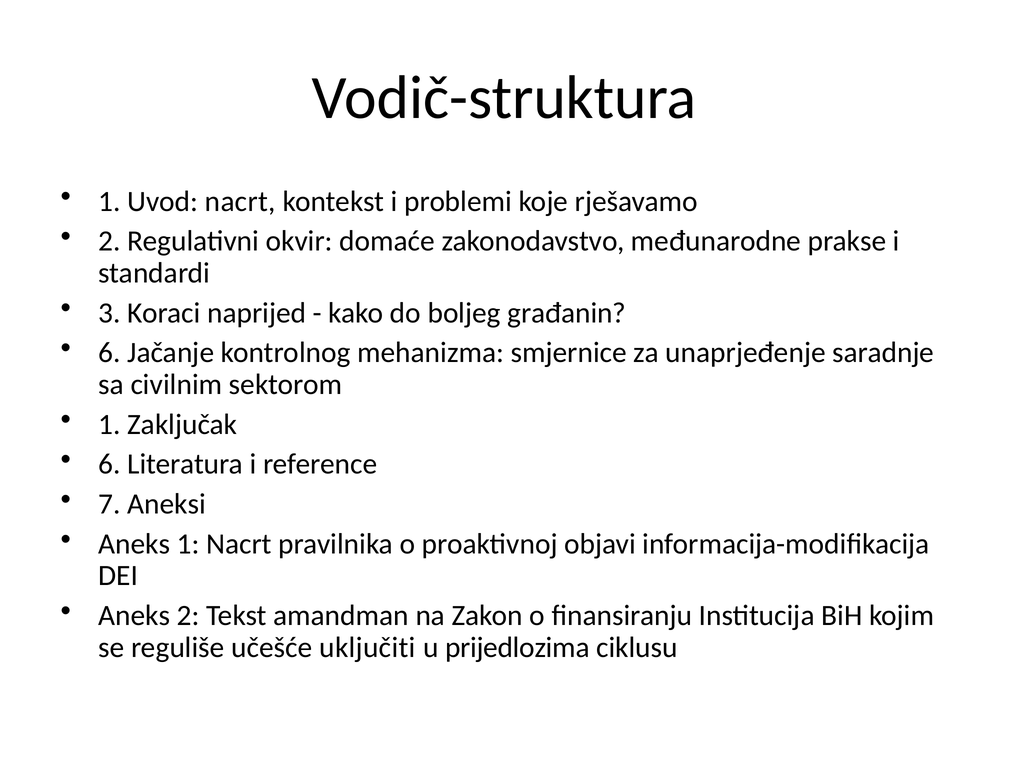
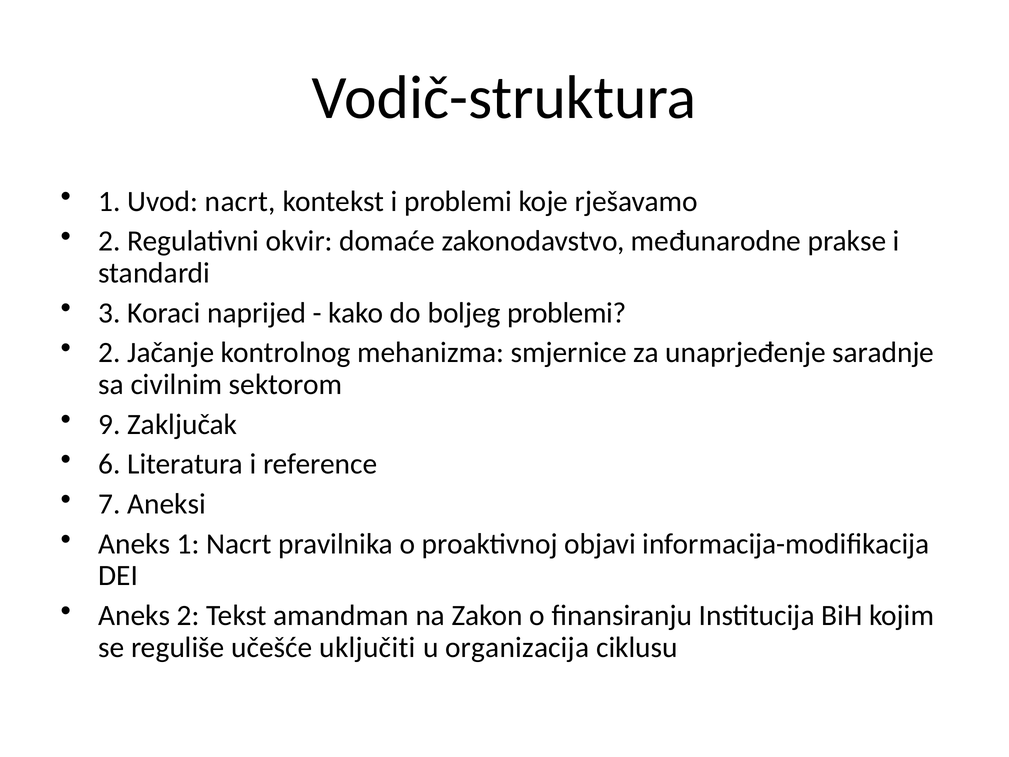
boljeg građanin: građanin -> problemi (567, 313)
6: 6 -> 2 (110, 353)
1: 1 -> 9 (110, 424)
prijedlozima: prijedlozima -> organizacija (517, 647)
